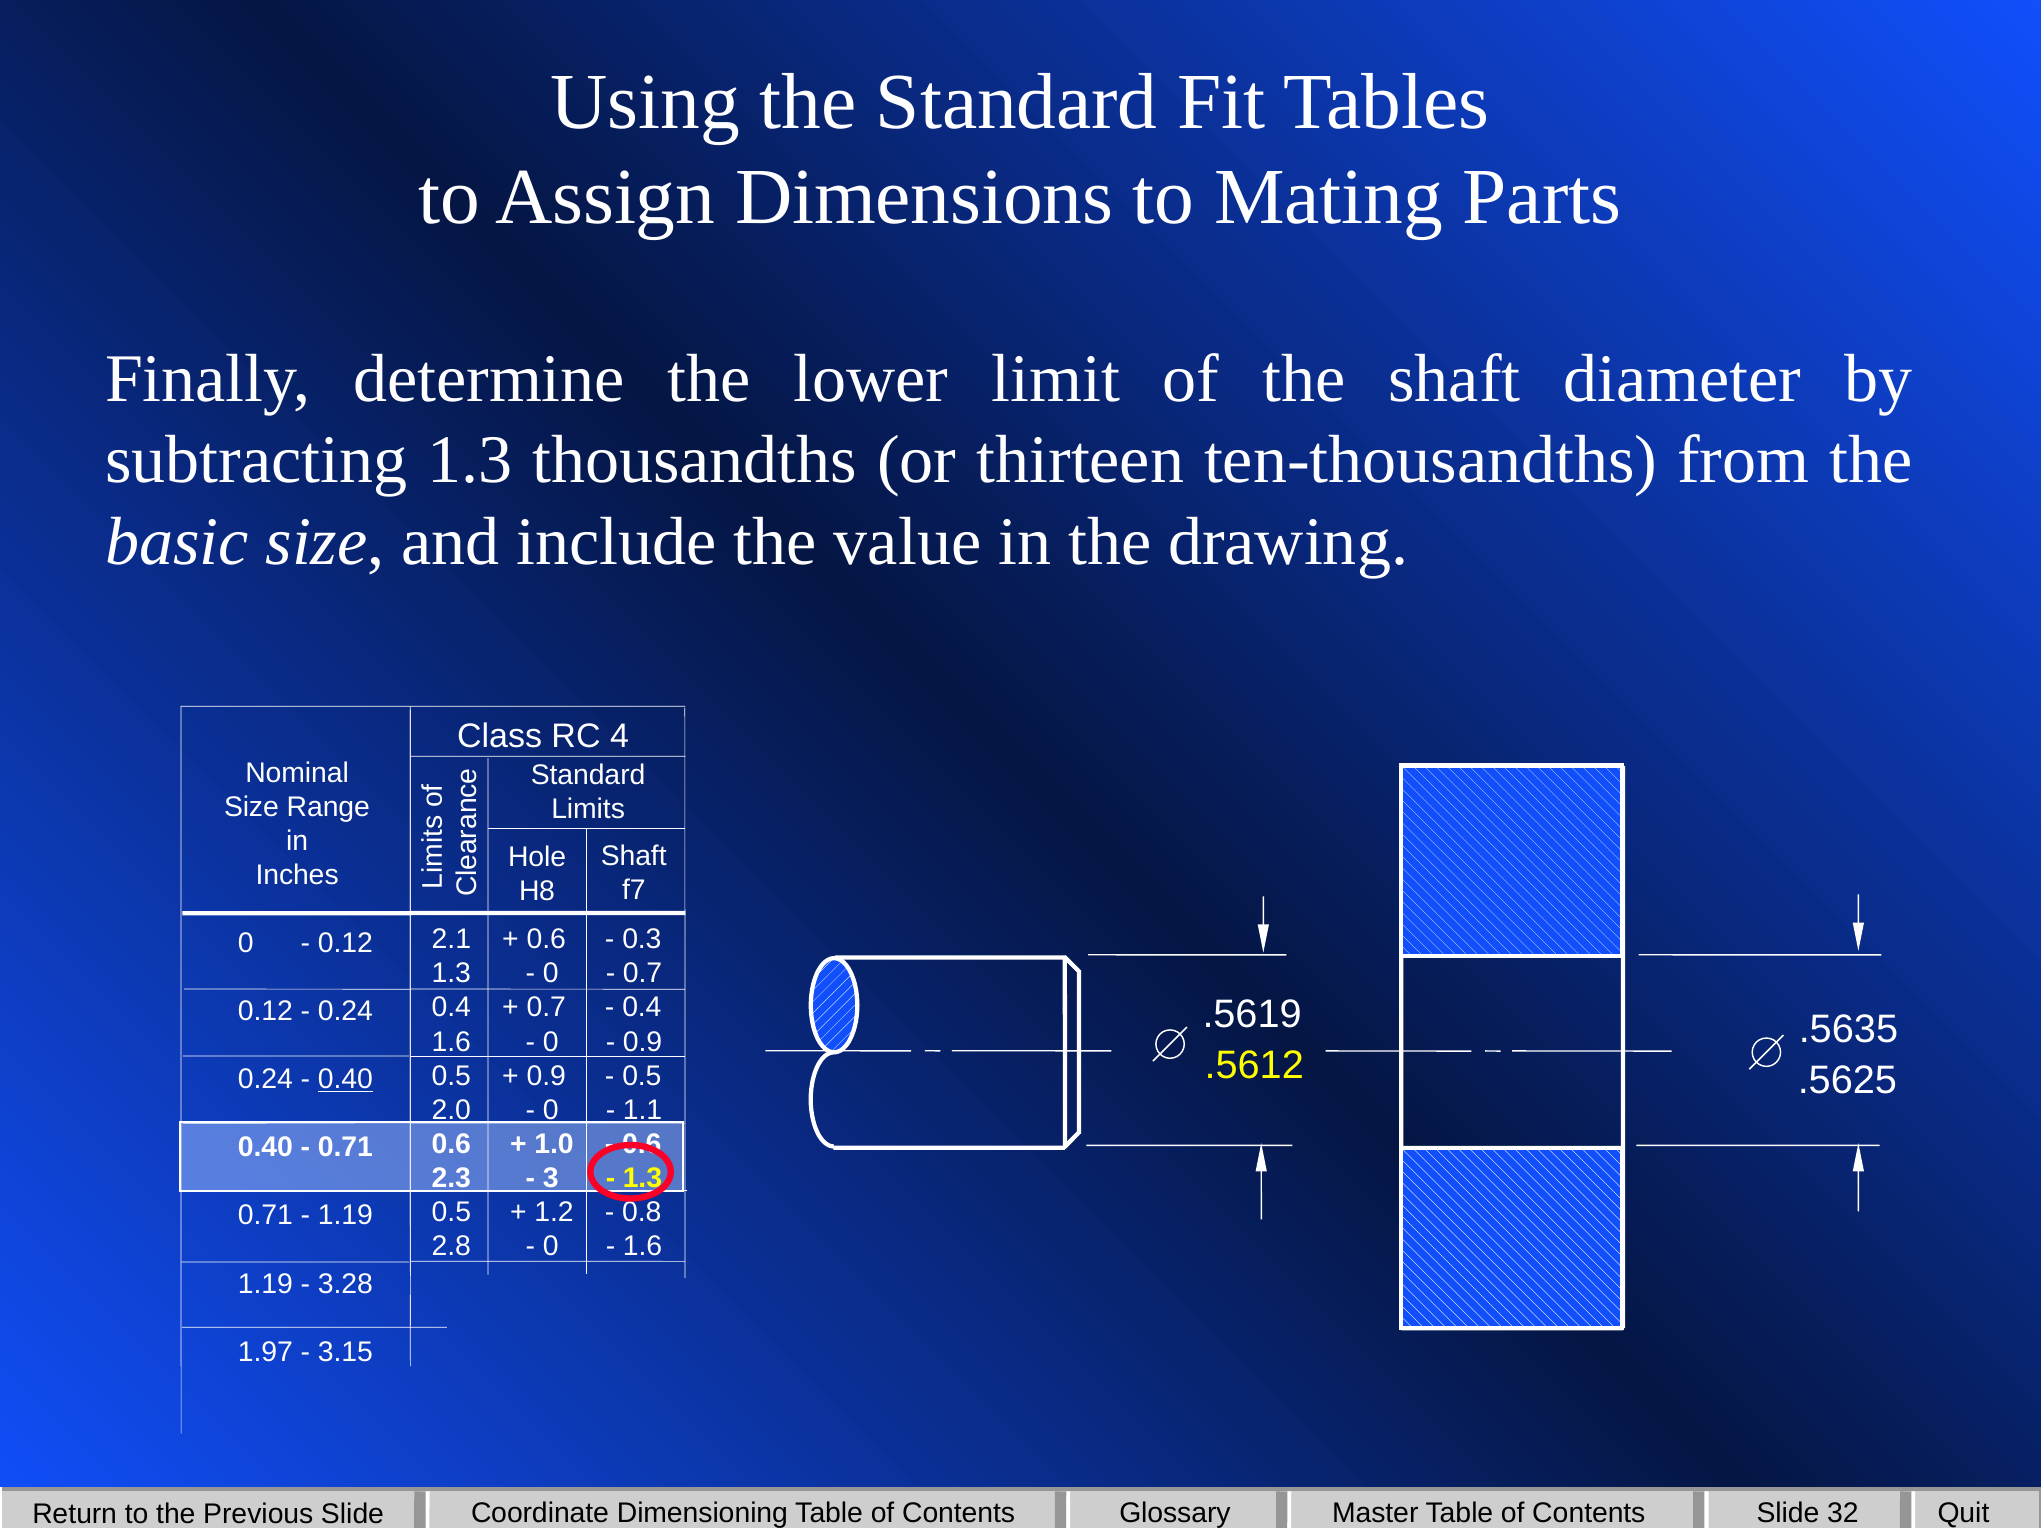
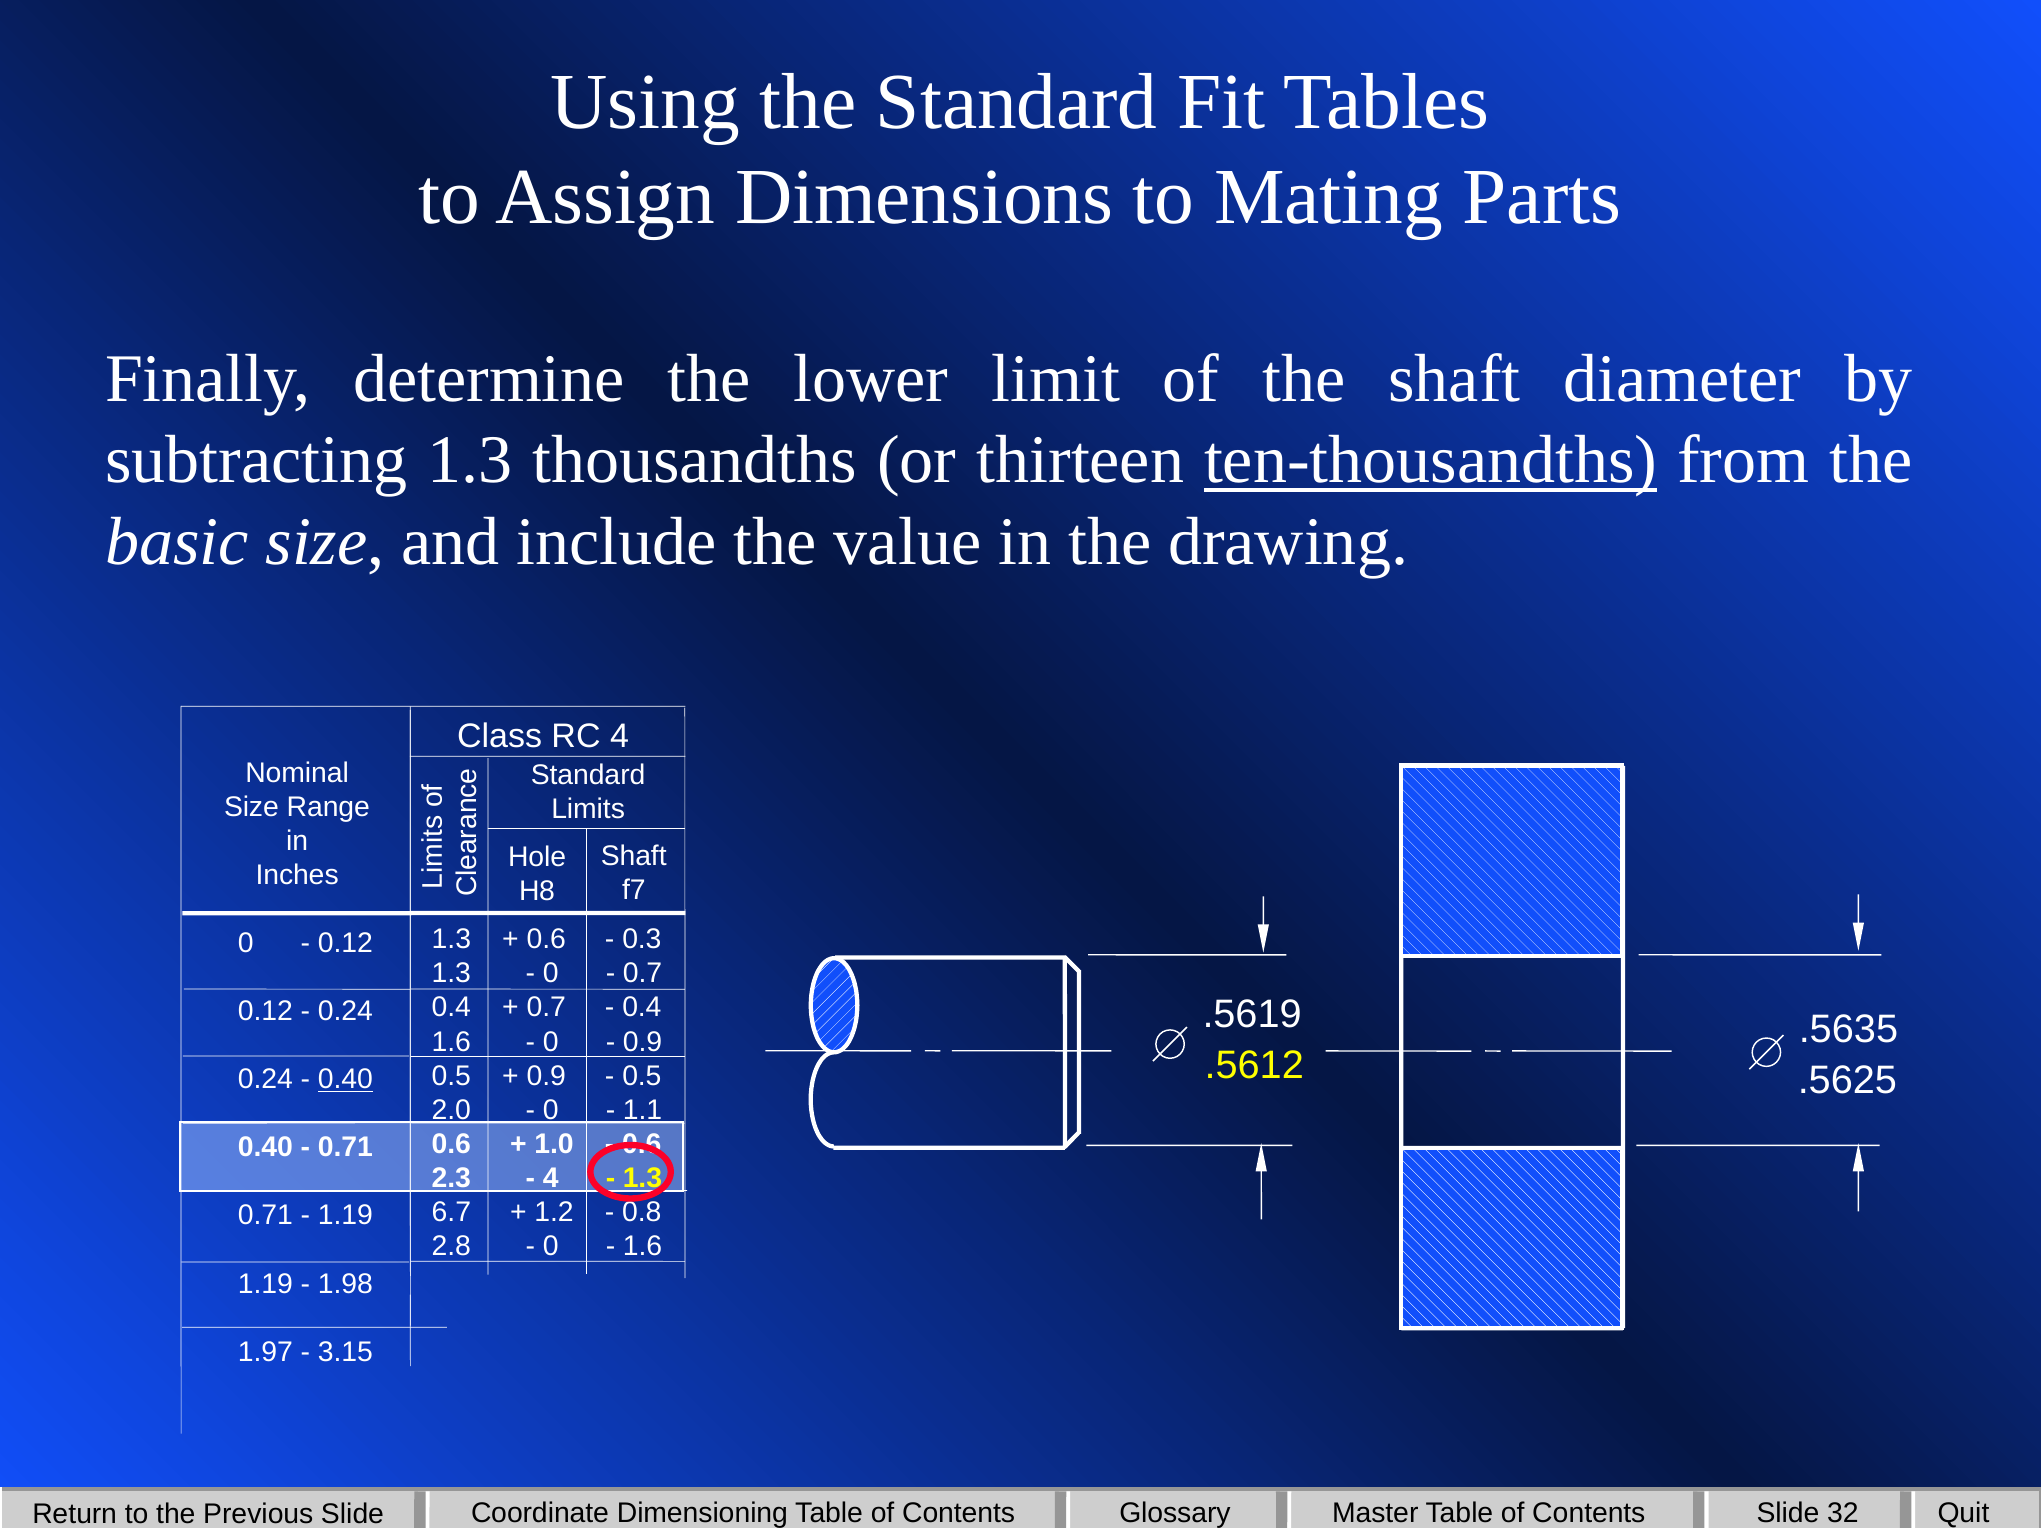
ten-thousandths underline: none -> present (1431, 460)
2.1: 2.1 -> 1.3 (451, 939)
3: 3 -> 4 (551, 1178)
0.5: 0.5 -> 6.7 (451, 1212)
3.28: 3.28 -> 1.98 (345, 1284)
